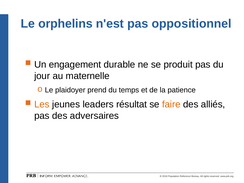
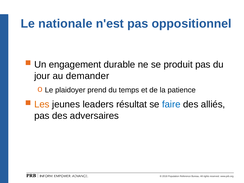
orphelins: orphelins -> nationale (65, 24)
maternelle: maternelle -> demander (88, 76)
faire colour: orange -> blue (171, 104)
